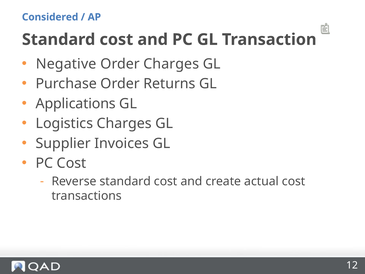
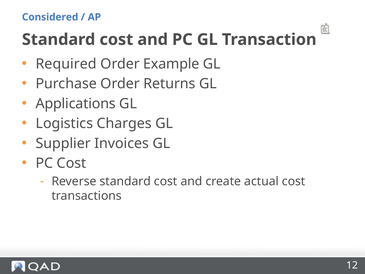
Negative: Negative -> Required (66, 64)
Order Charges: Charges -> Example (171, 64)
